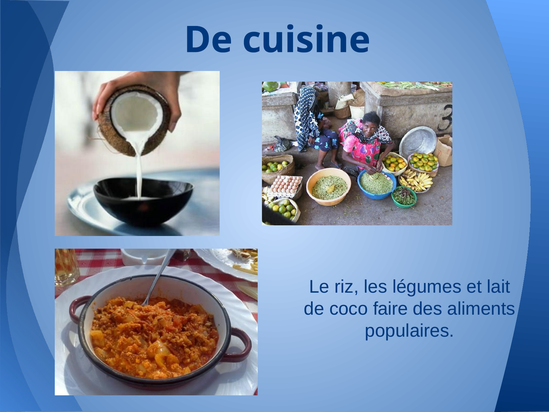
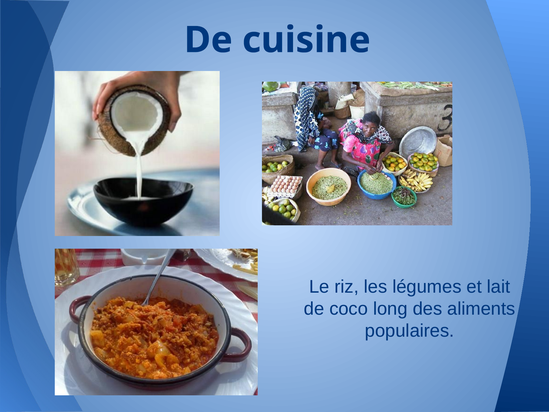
faire: faire -> long (390, 308)
